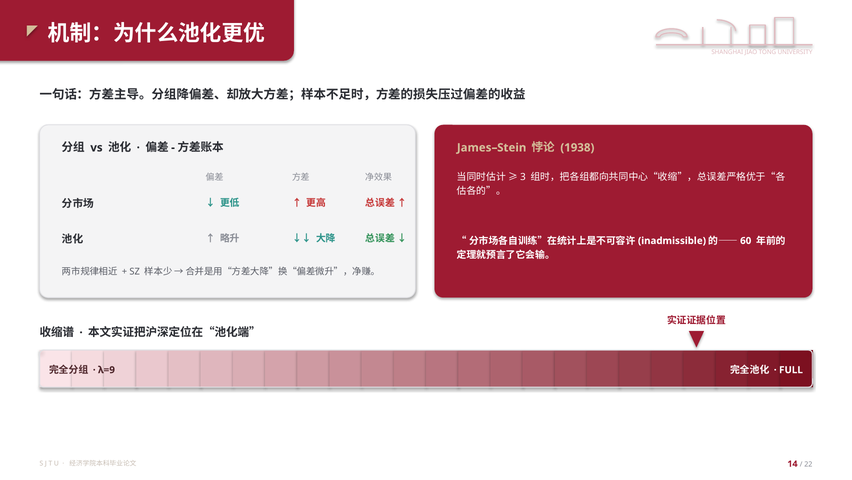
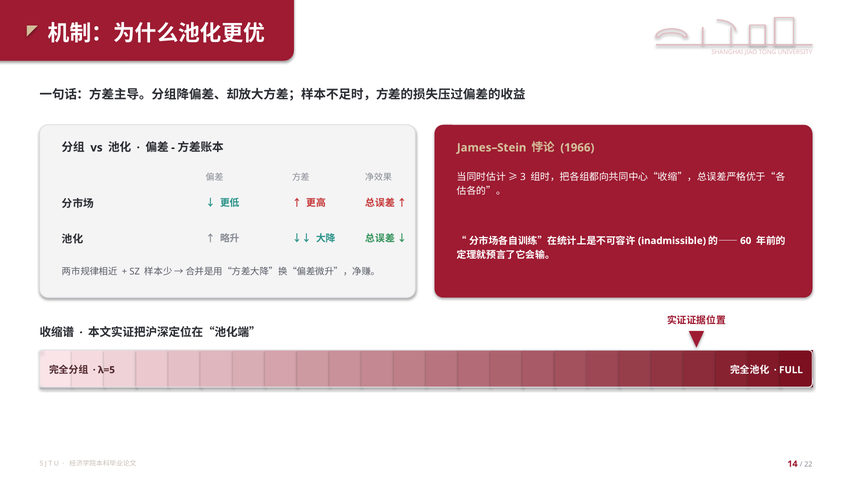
1938: 1938 -> 1966 (577, 147)
λ=9: λ=9 -> λ=5 (106, 369)
